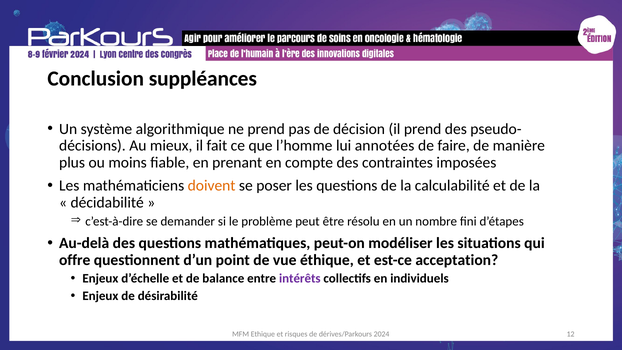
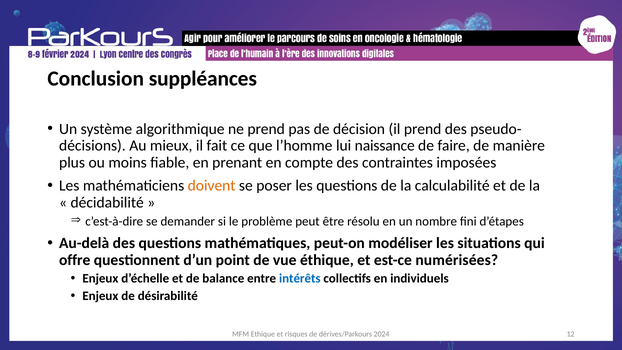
annotées: annotées -> naissance (385, 146)
acceptation: acceptation -> numérisées (457, 260)
intérêts colour: purple -> blue (300, 279)
